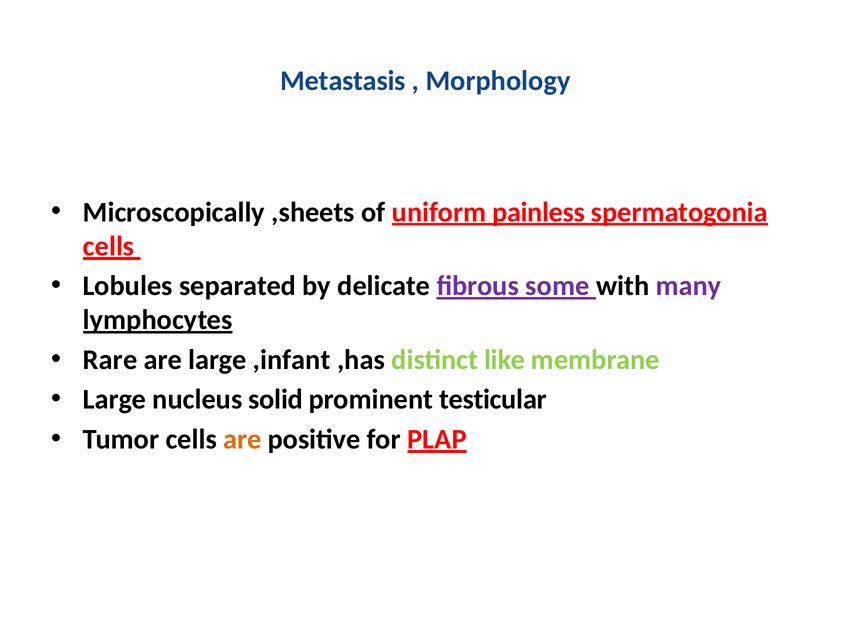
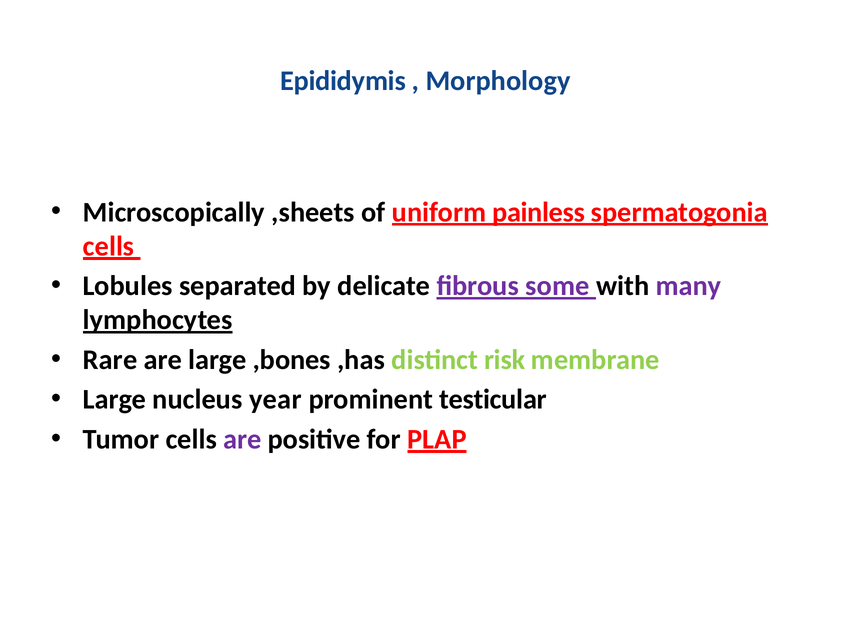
Metastasis: Metastasis -> Epididymis (343, 81)
,infant: ,infant -> ,bones (292, 359)
like: like -> risk (505, 359)
solid: solid -> year (275, 399)
are colour: orange -> purple (242, 439)
